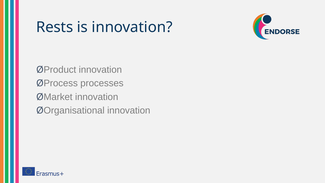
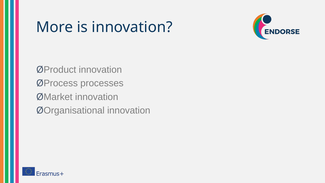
Rests: Rests -> More (55, 27)
